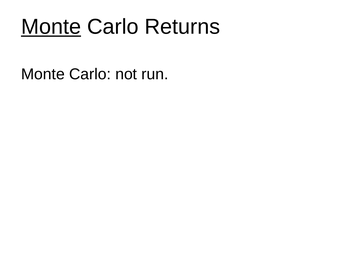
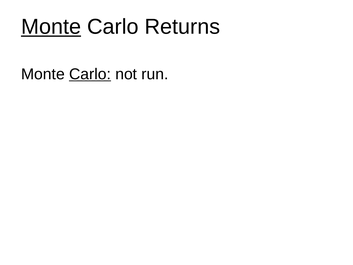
Carlo underline: none -> present (90, 74)
